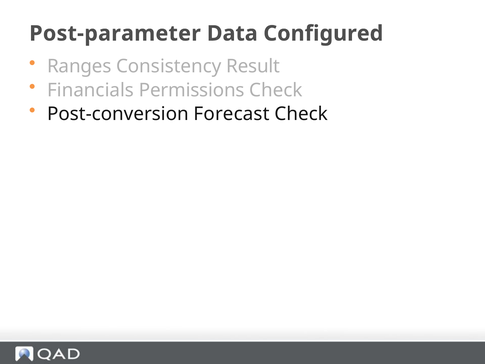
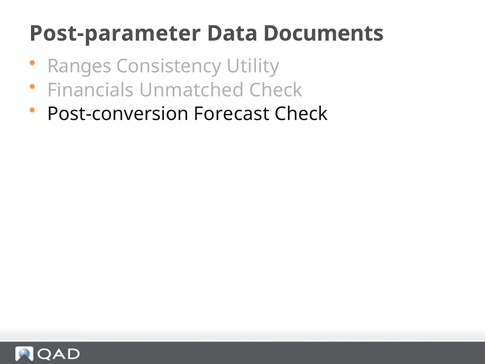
Configured: Configured -> Documents (323, 33)
Result: Result -> Utility (253, 66)
Permissions: Permissions -> Unmatched (192, 90)
